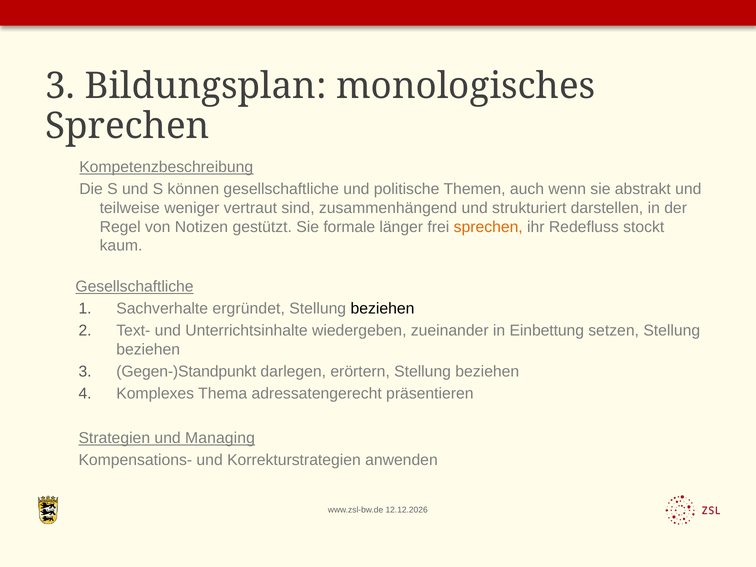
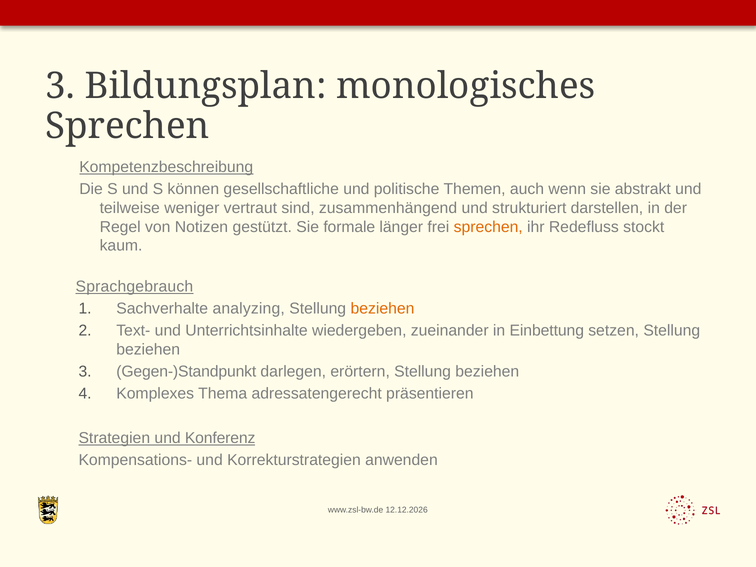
Gesellschaftliche: Gesellschaftliche -> Sprachgebrauch (134, 287)
ergründet: ergründet -> analyzing (249, 309)
beziehen colour: black -> orange (382, 309)
Managing: Managing -> Konferenz (220, 438)
